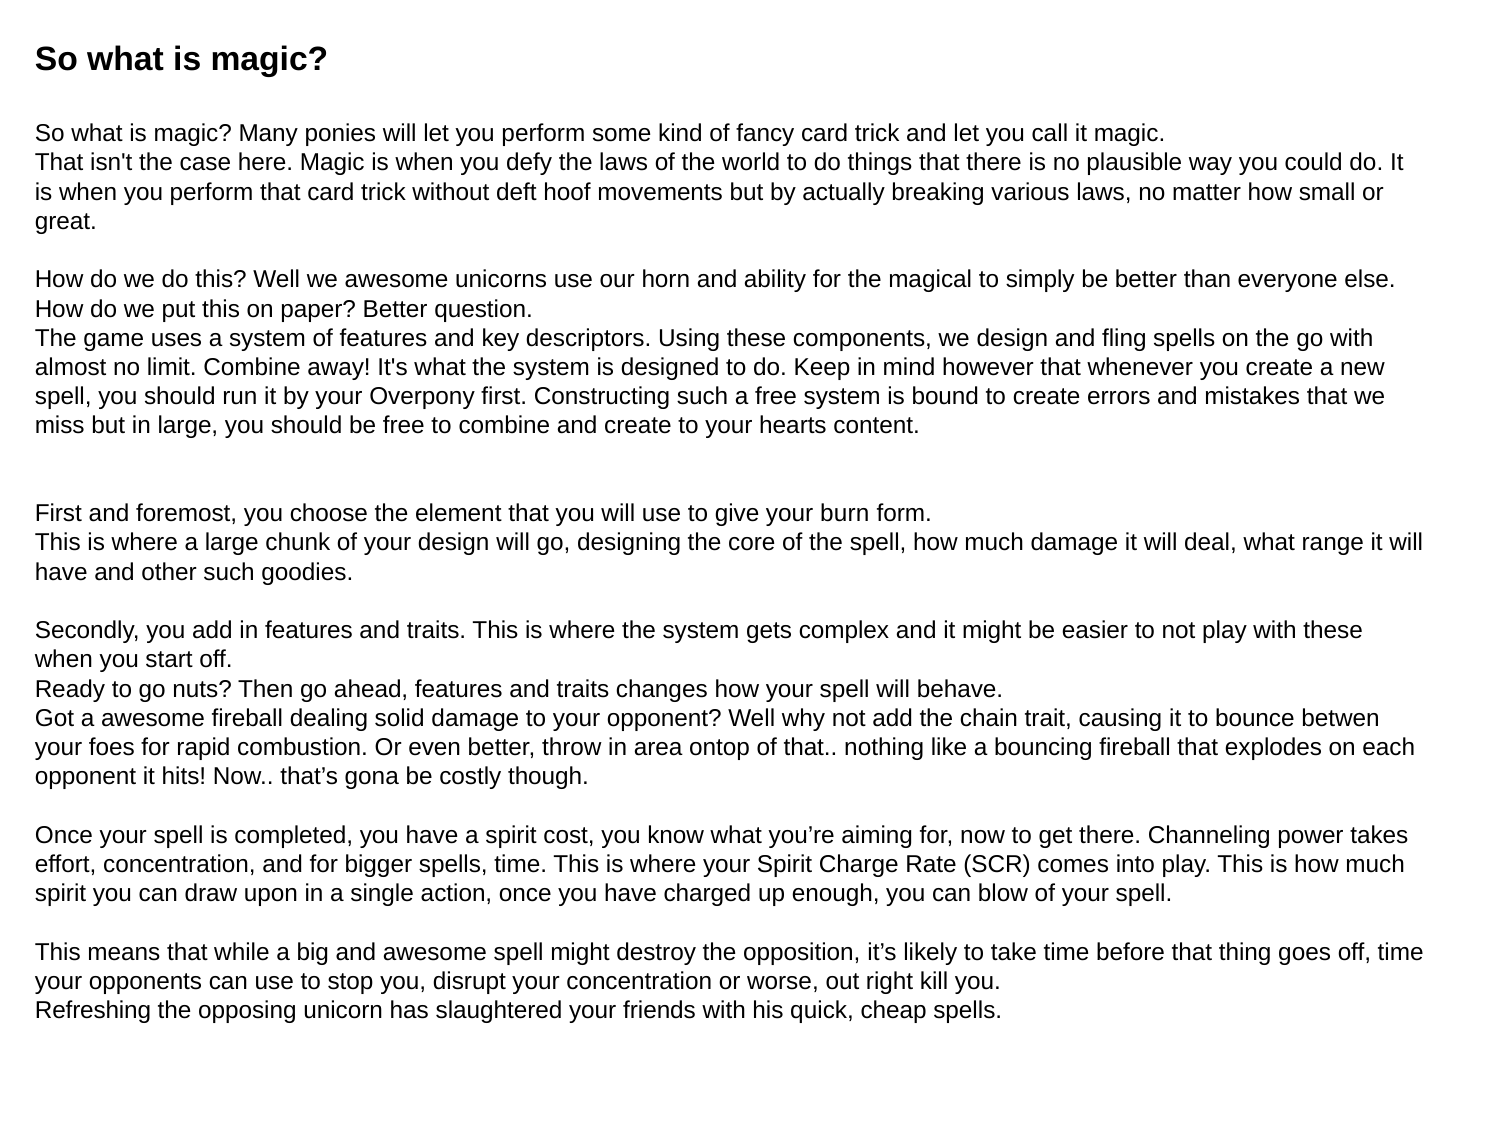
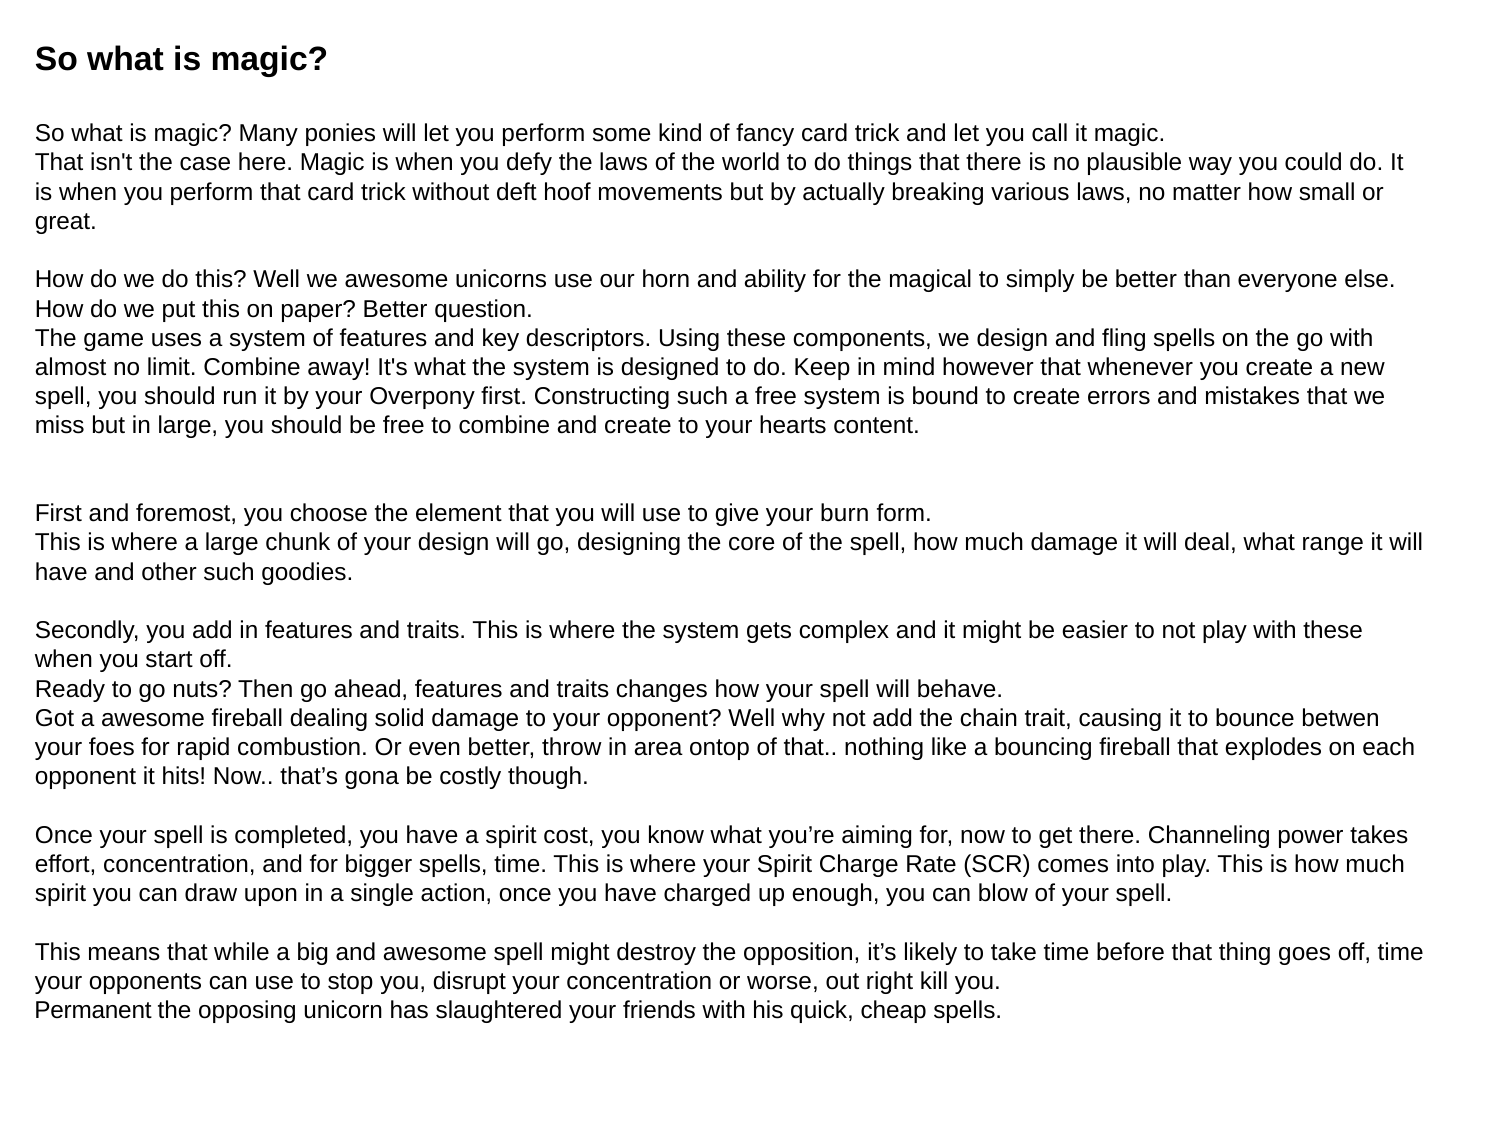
Refreshing: Refreshing -> Permanent (93, 1010)
